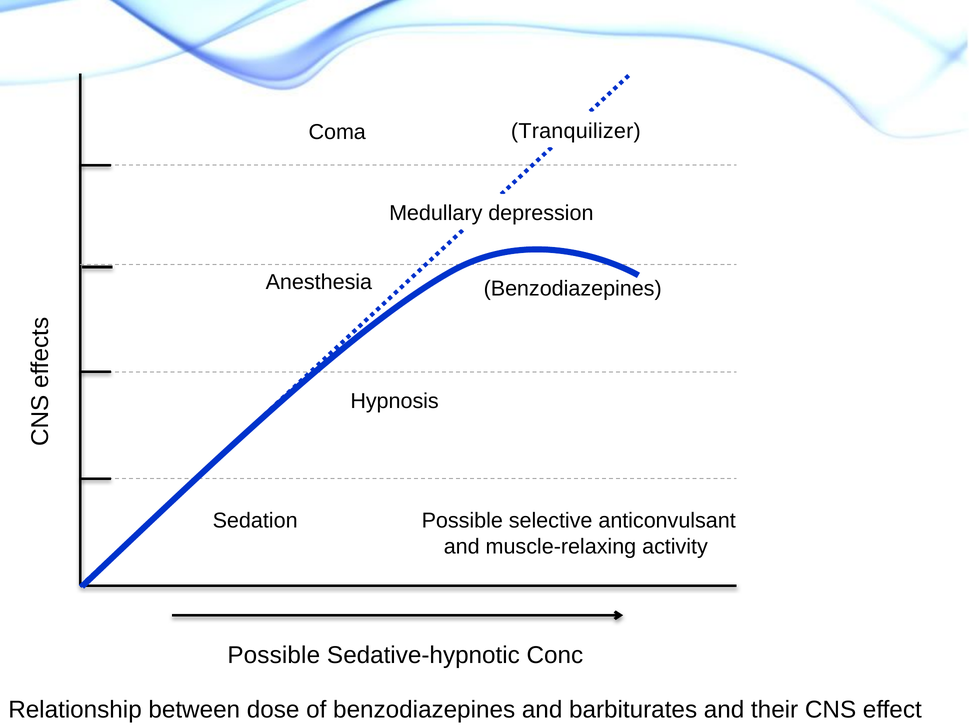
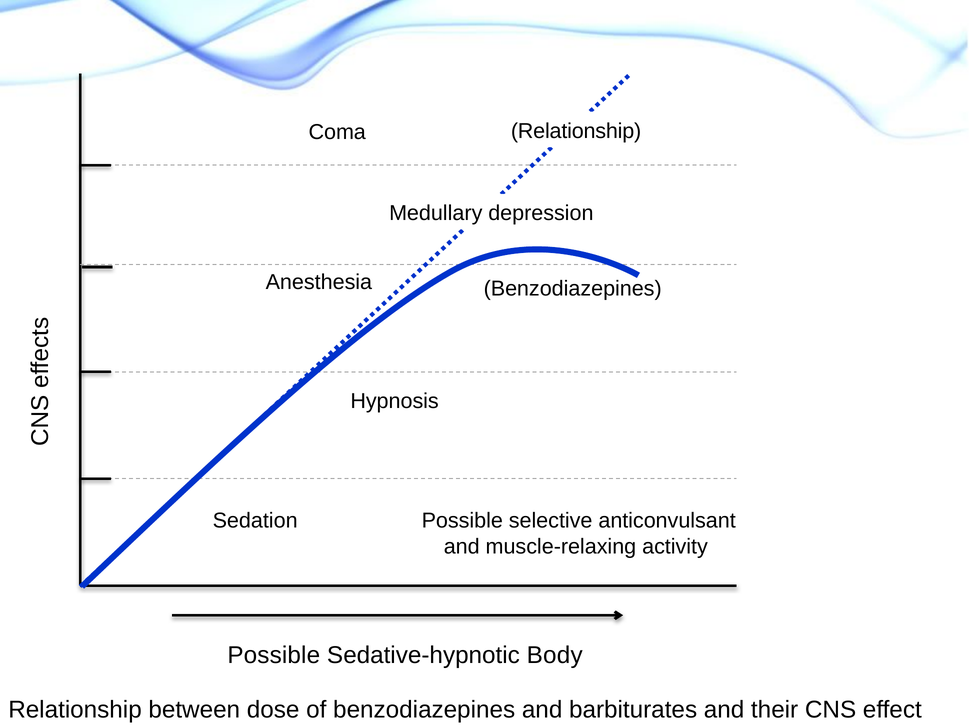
Tranquilizer: Tranquilizer -> Relationship (576, 131)
Conc: Conc -> Body (555, 655)
